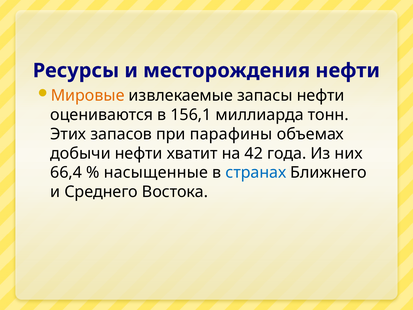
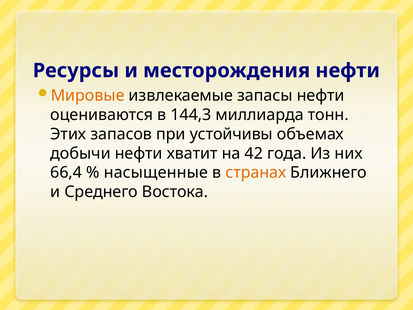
156,1: 156,1 -> 144,3 (191, 115)
парафины: парафины -> устойчивы (231, 134)
странах colour: blue -> orange (256, 173)
